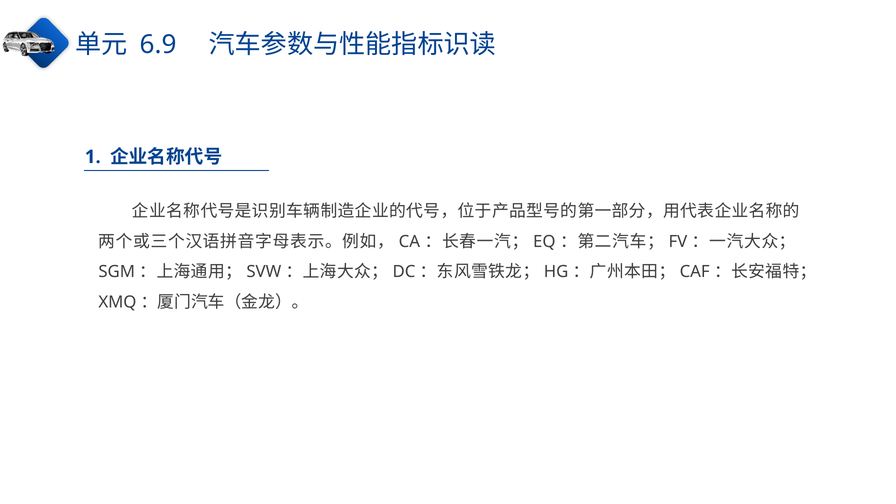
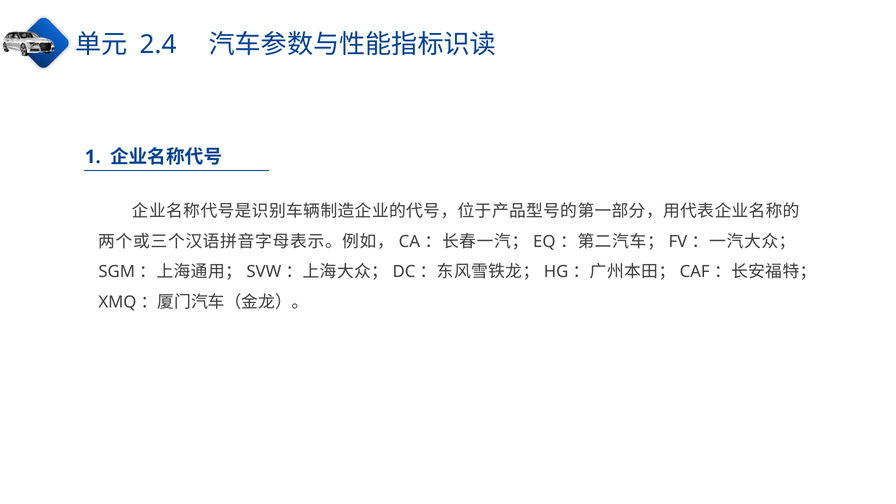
6.9: 6.9 -> 2.4 (158, 44)
